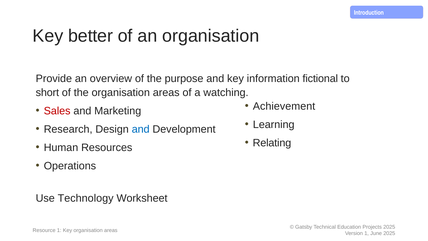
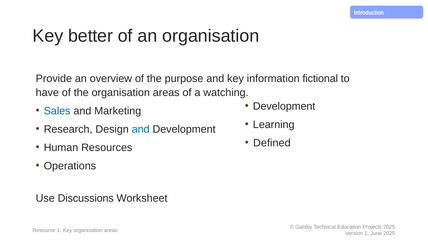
short: short -> have (47, 92)
Achievement: Achievement -> Development (284, 106)
Sales colour: red -> blue (57, 111)
Relating: Relating -> Defined (272, 143)
Technology: Technology -> Discussions (86, 198)
